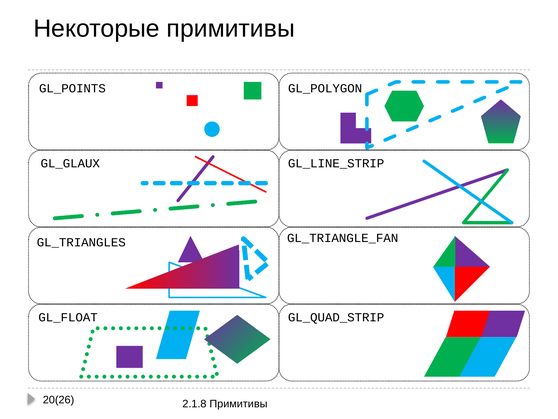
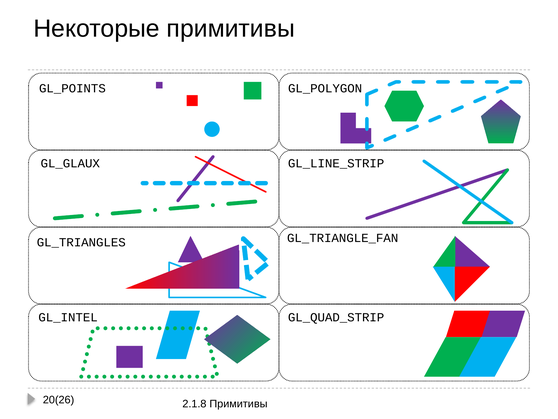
GL_FLOAT: GL_FLOAT -> GL_INTEL (68, 317)
